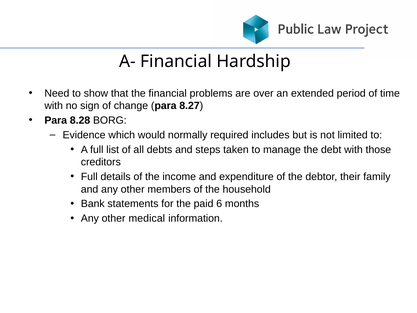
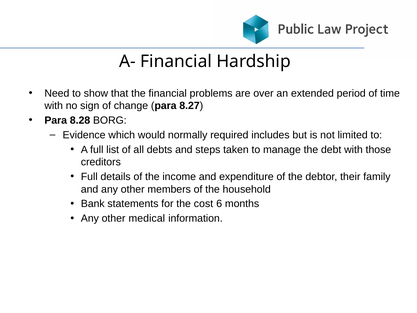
paid: paid -> cost (204, 204)
